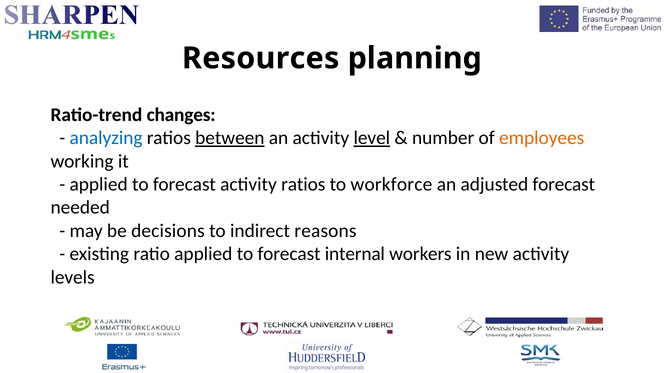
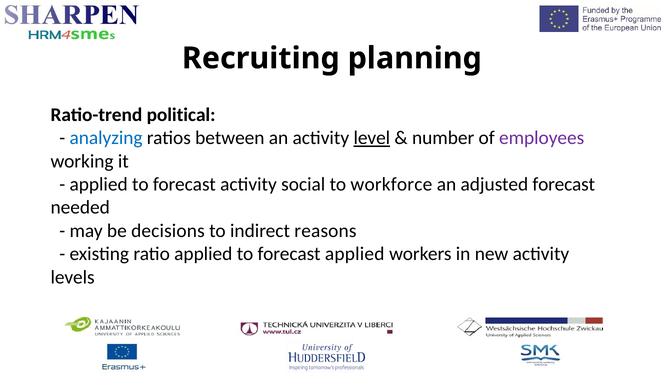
Resources: Resources -> Recruiting (261, 58)
changes: changes -> political (181, 115)
between underline: present -> none (230, 138)
employees colour: orange -> purple (542, 138)
activity ratios: ratios -> social (303, 185)
forecast internal: internal -> applied (355, 254)
